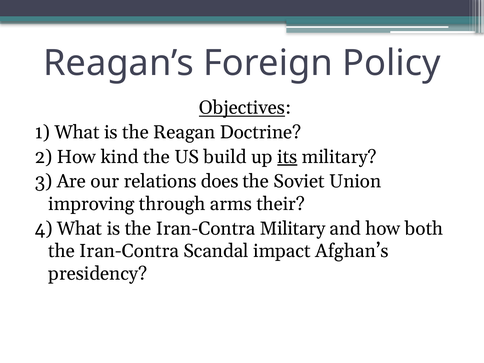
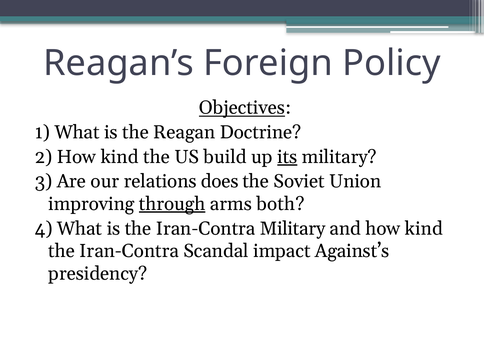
through underline: none -> present (172, 204)
their: their -> both (280, 204)
and how both: both -> kind (424, 229)
Afghan’s: Afghan’s -> Against’s (352, 251)
